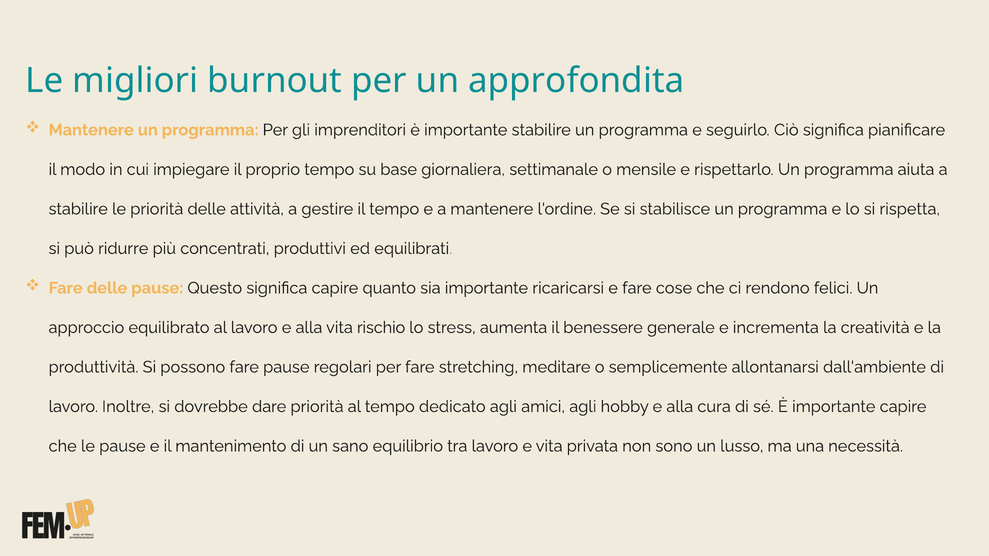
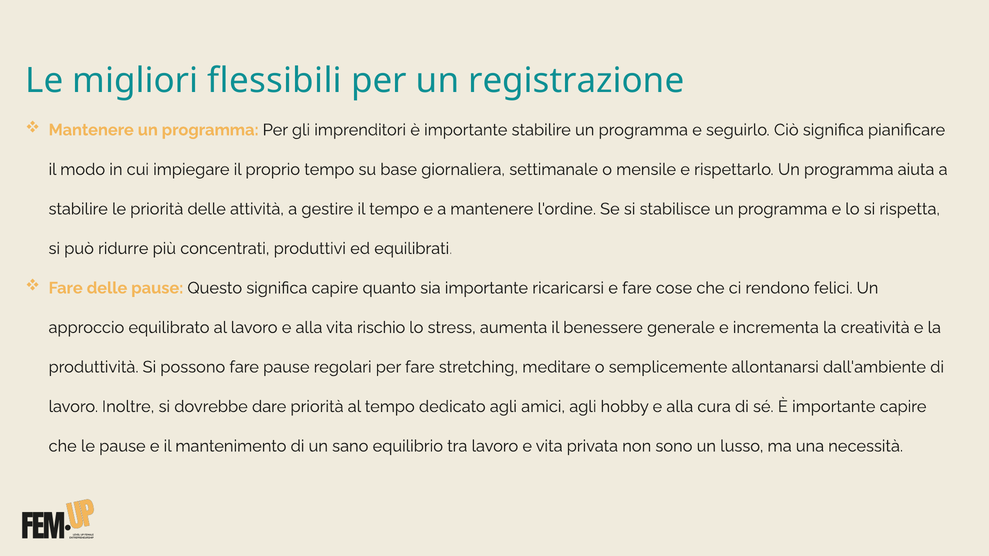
burnout: burnout -> flessibili (275, 81)
approfondita: approfondita -> registrazione (576, 81)
